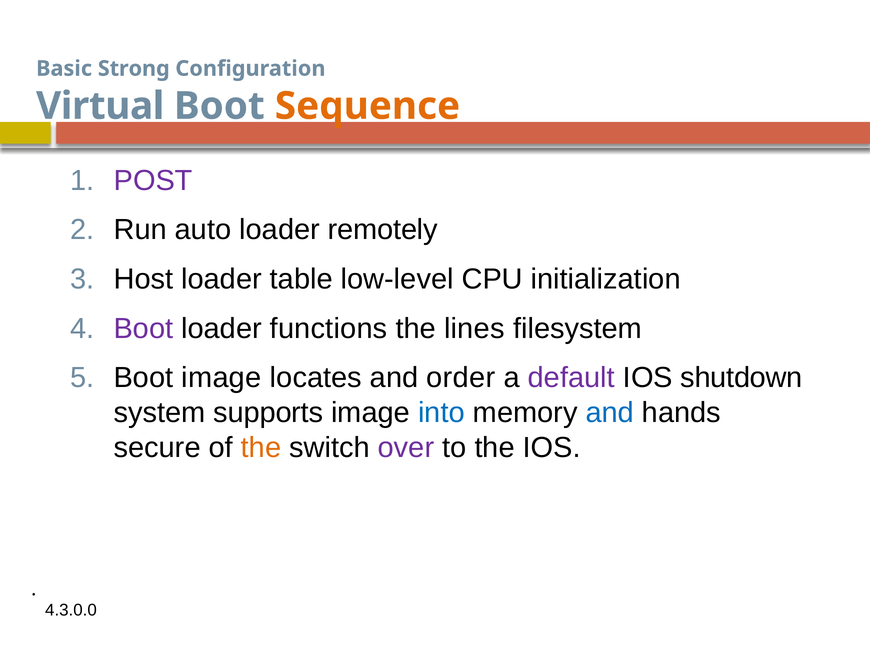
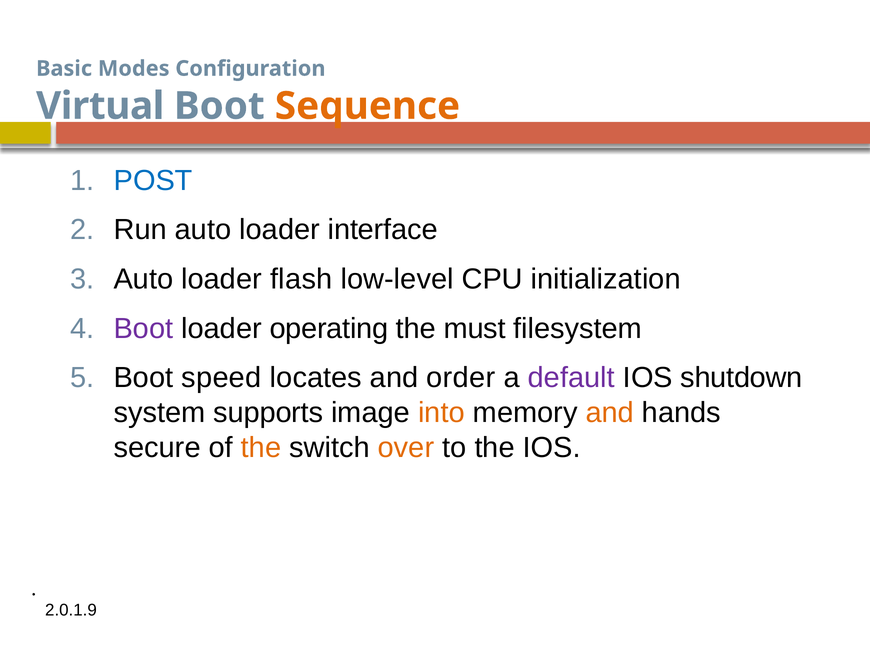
Strong: Strong -> Modes (134, 69)
POST colour: purple -> blue (153, 180)
remotely: remotely -> interface (383, 230)
Host: Host -> Auto (143, 279)
table: table -> flash (301, 279)
functions: functions -> operating (329, 328)
lines: lines -> must (475, 328)
Boot image: image -> speed (221, 378)
into colour: blue -> orange (441, 412)
and colour: blue -> orange (610, 412)
over colour: purple -> orange (406, 447)
4.3.0.0: 4.3.0.0 -> 2.0.1.9 (71, 610)
